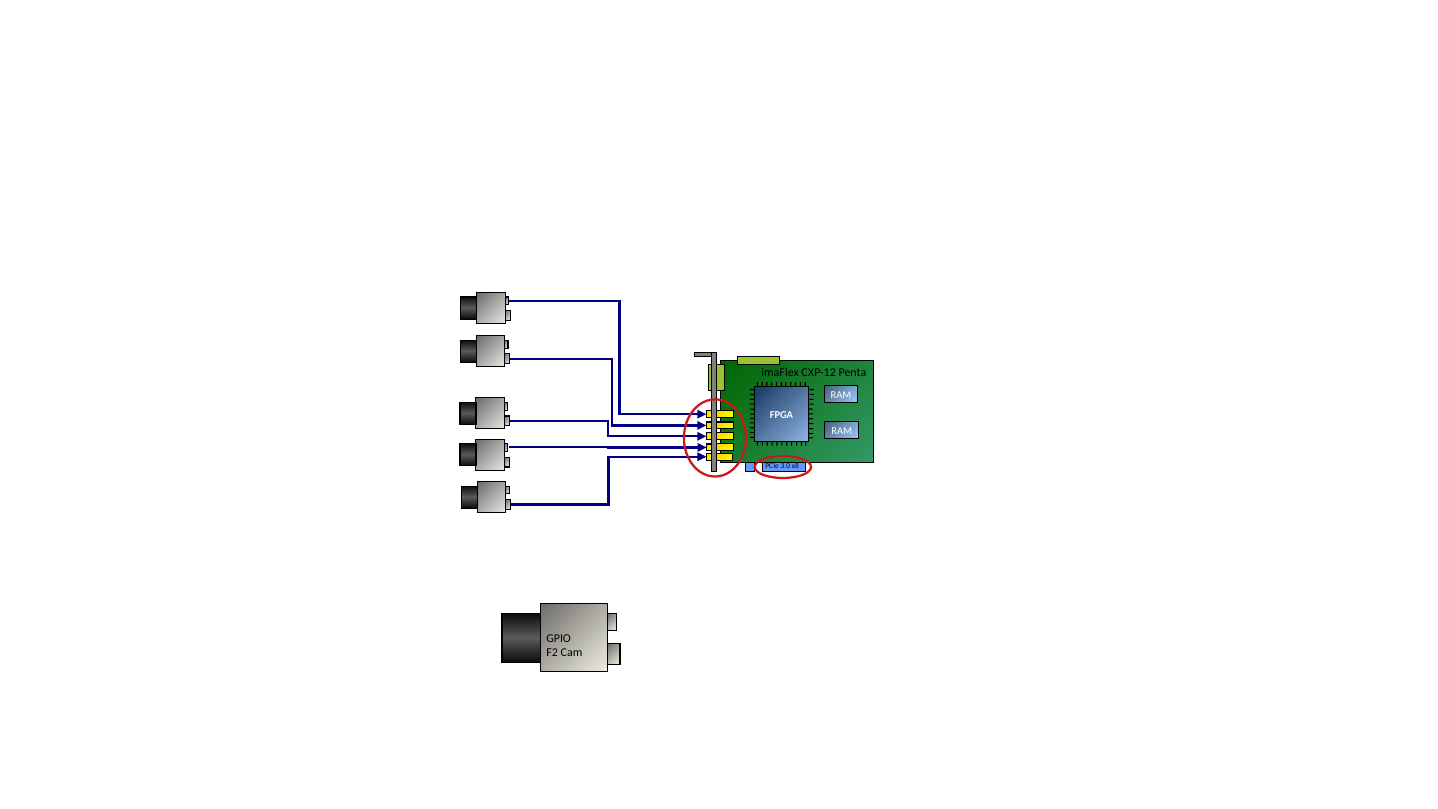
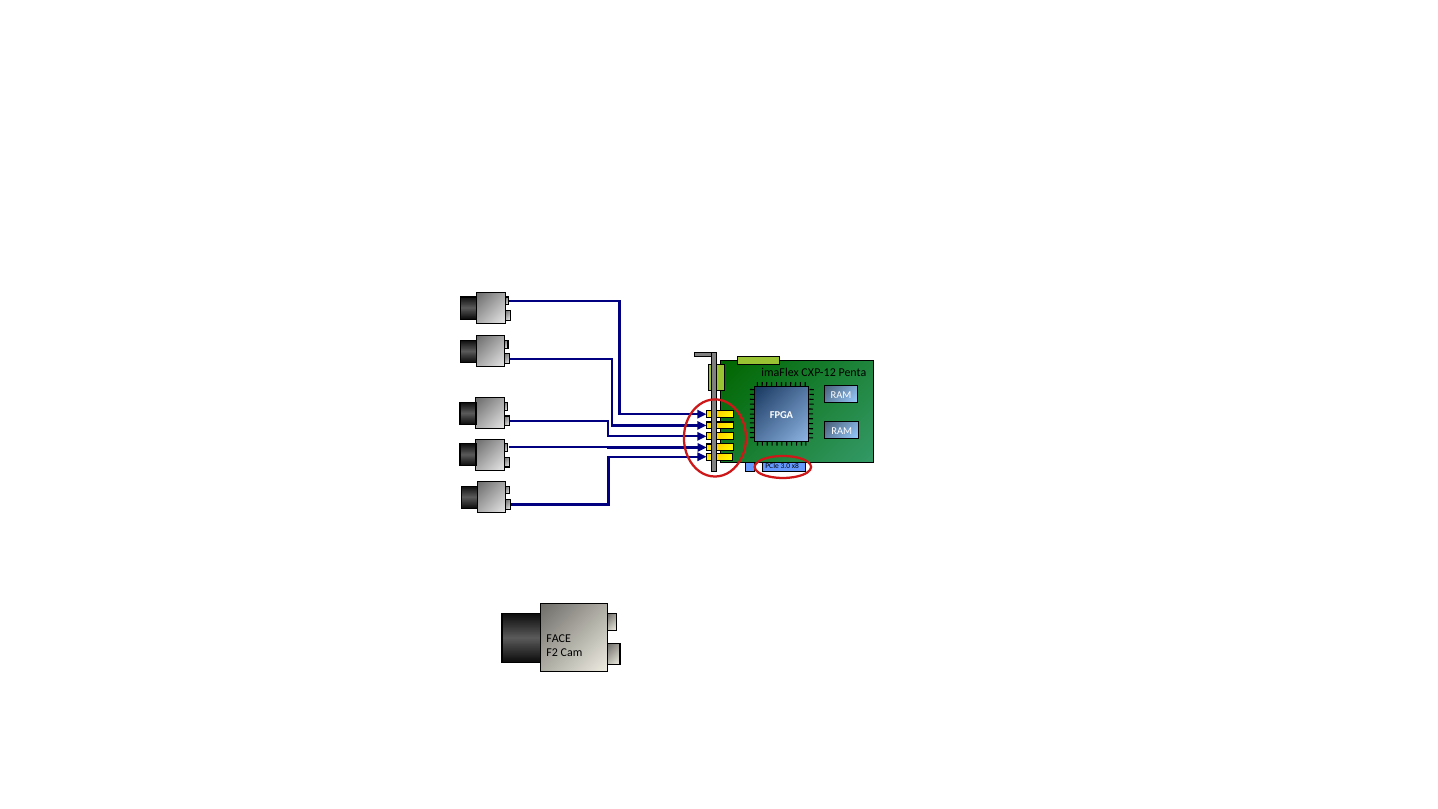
GPIO: GPIO -> FACE (559, 638)
